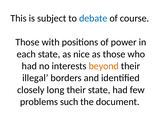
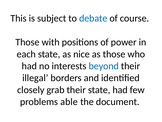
beyond colour: orange -> blue (104, 66)
long: long -> grab (56, 90)
such: such -> able (69, 101)
